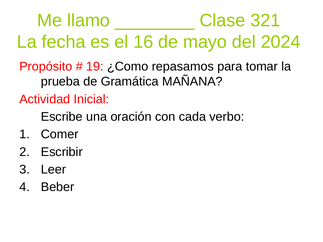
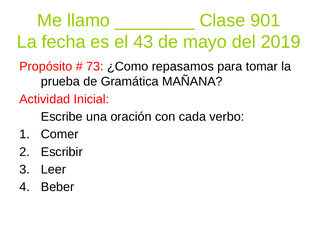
321: 321 -> 901 (265, 20)
16: 16 -> 43 (143, 42)
2024: 2024 -> 2019 (281, 42)
19: 19 -> 73 (95, 67)
